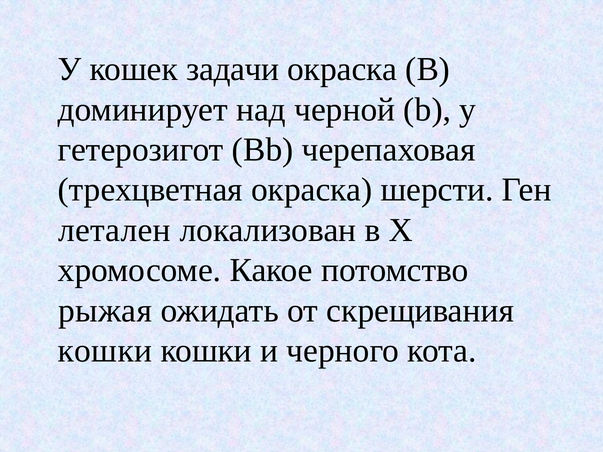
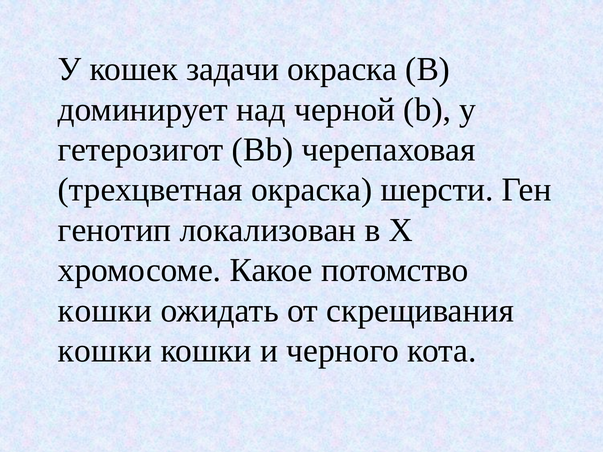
летален: летален -> генотип (115, 230)
рыжая: рыжая -> кошки (105, 311)
